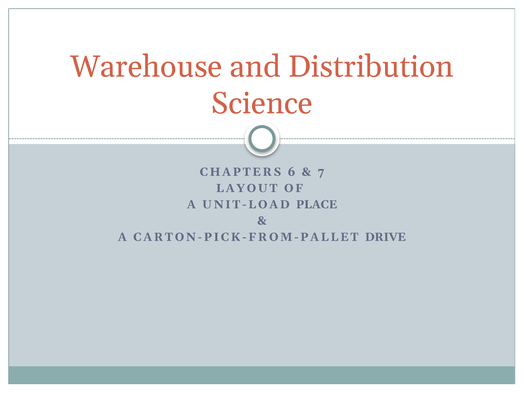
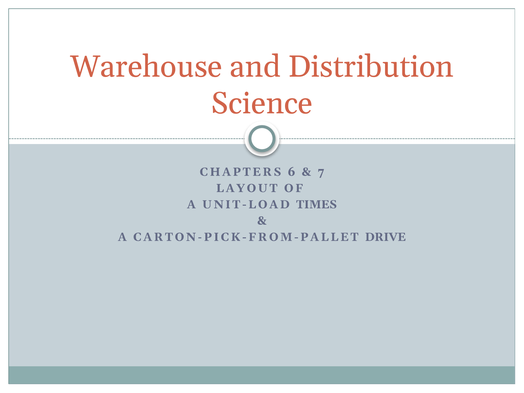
PLACE: PLACE -> TIMES (317, 204)
